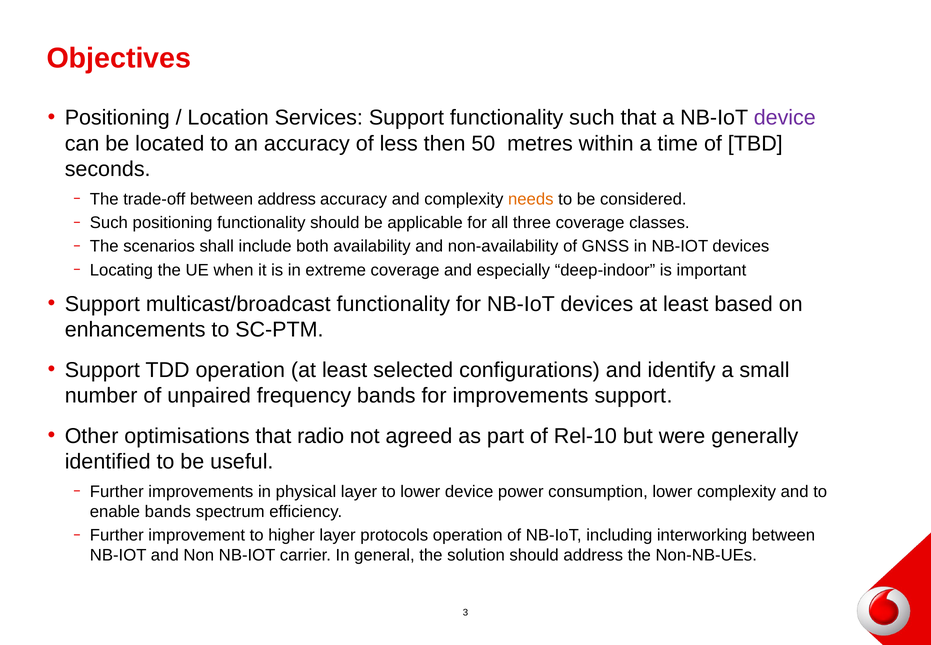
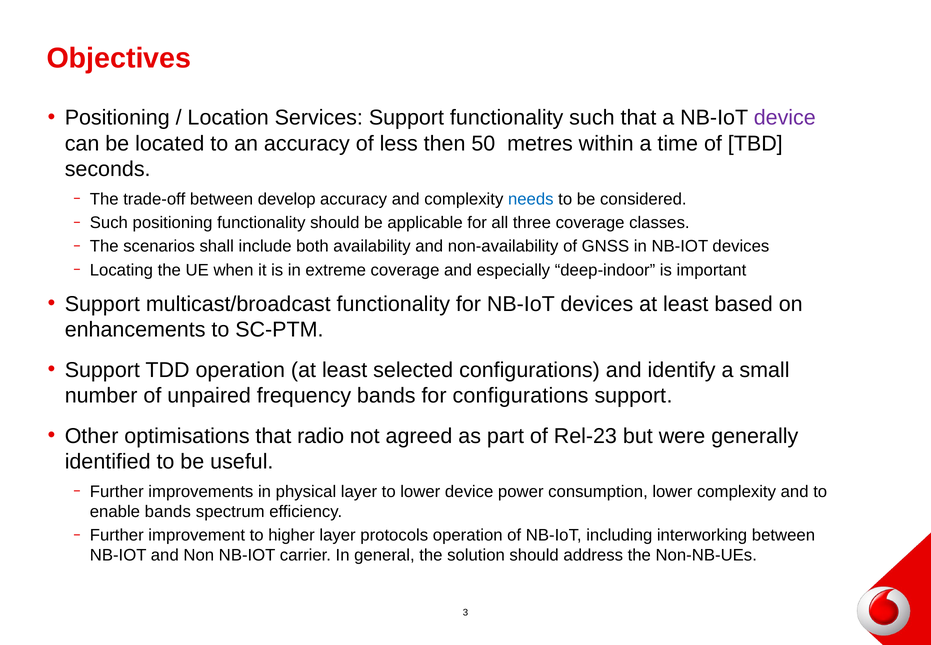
between address: address -> develop (287, 199)
needs colour: orange -> blue (531, 199)
for improvements: improvements -> configurations (520, 395)
Rel-10: Rel-10 -> Rel-23 (585, 436)
